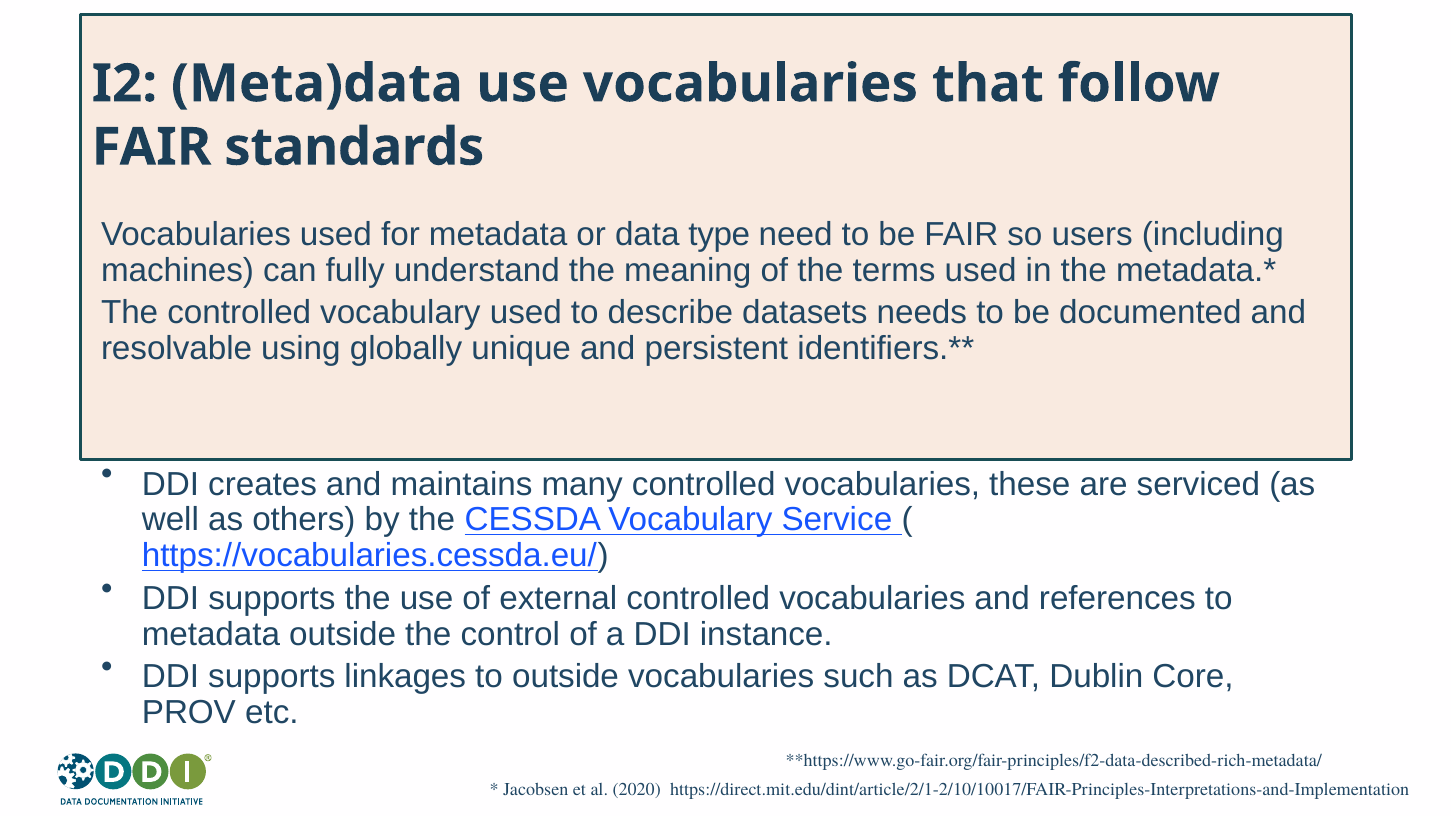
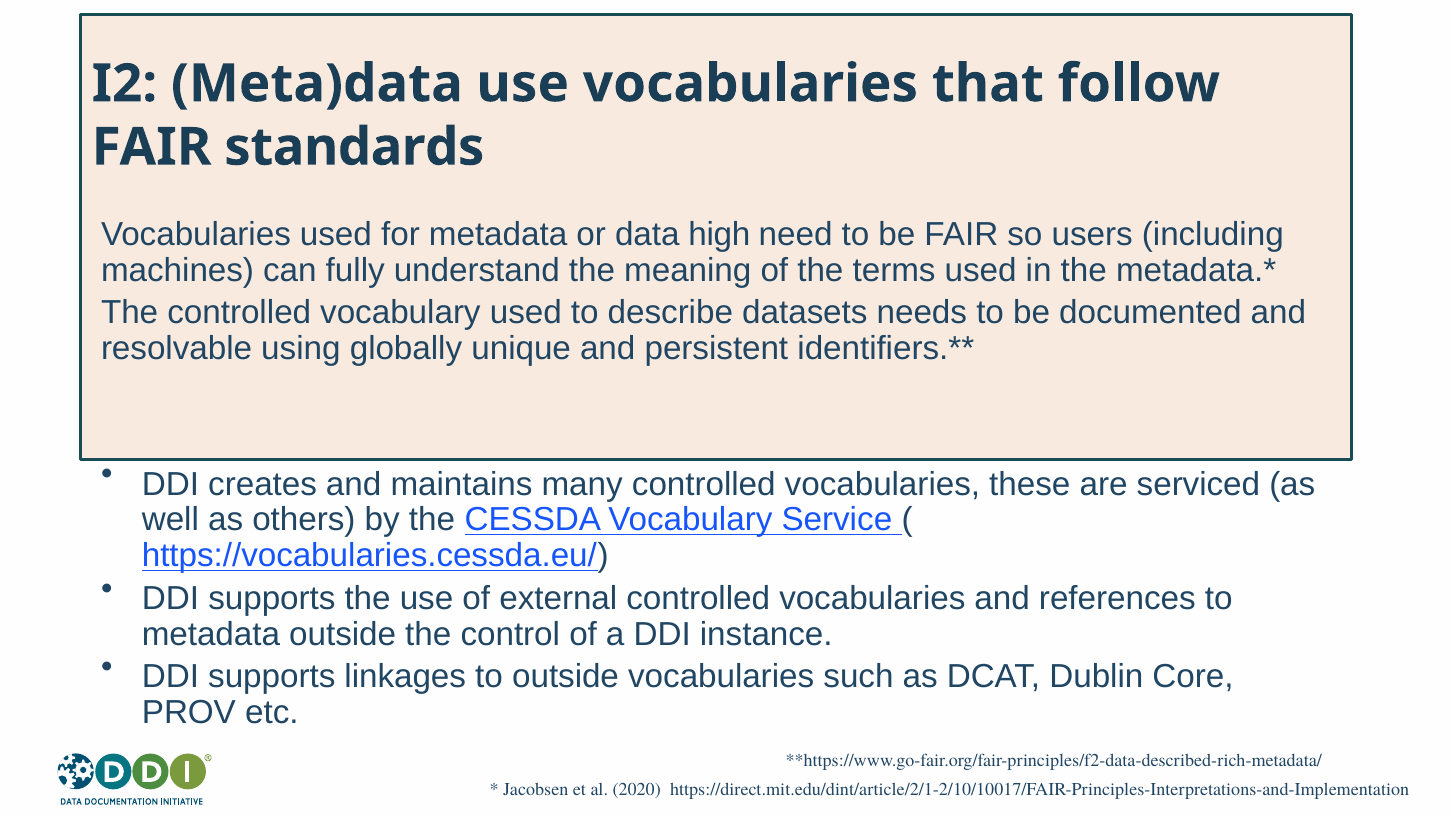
type: type -> high (719, 235)
